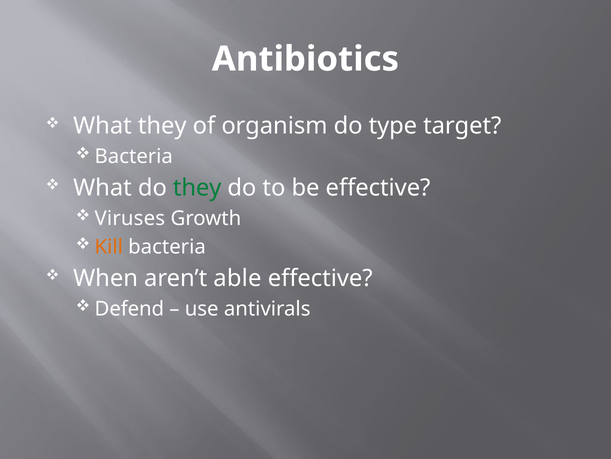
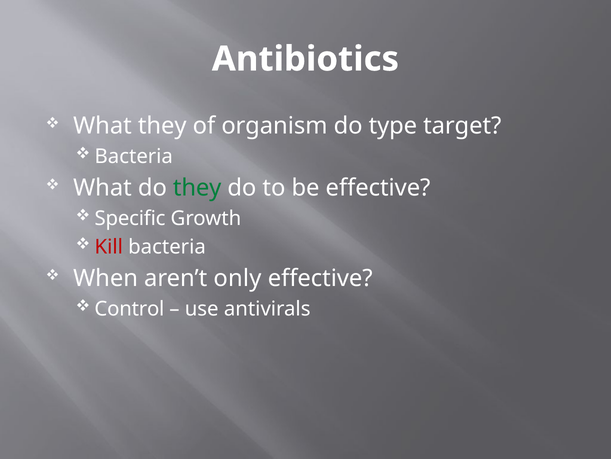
Viruses: Viruses -> Specific (130, 218)
Kill colour: orange -> red (109, 246)
able: able -> only (237, 278)
Defend: Defend -> Control (129, 308)
